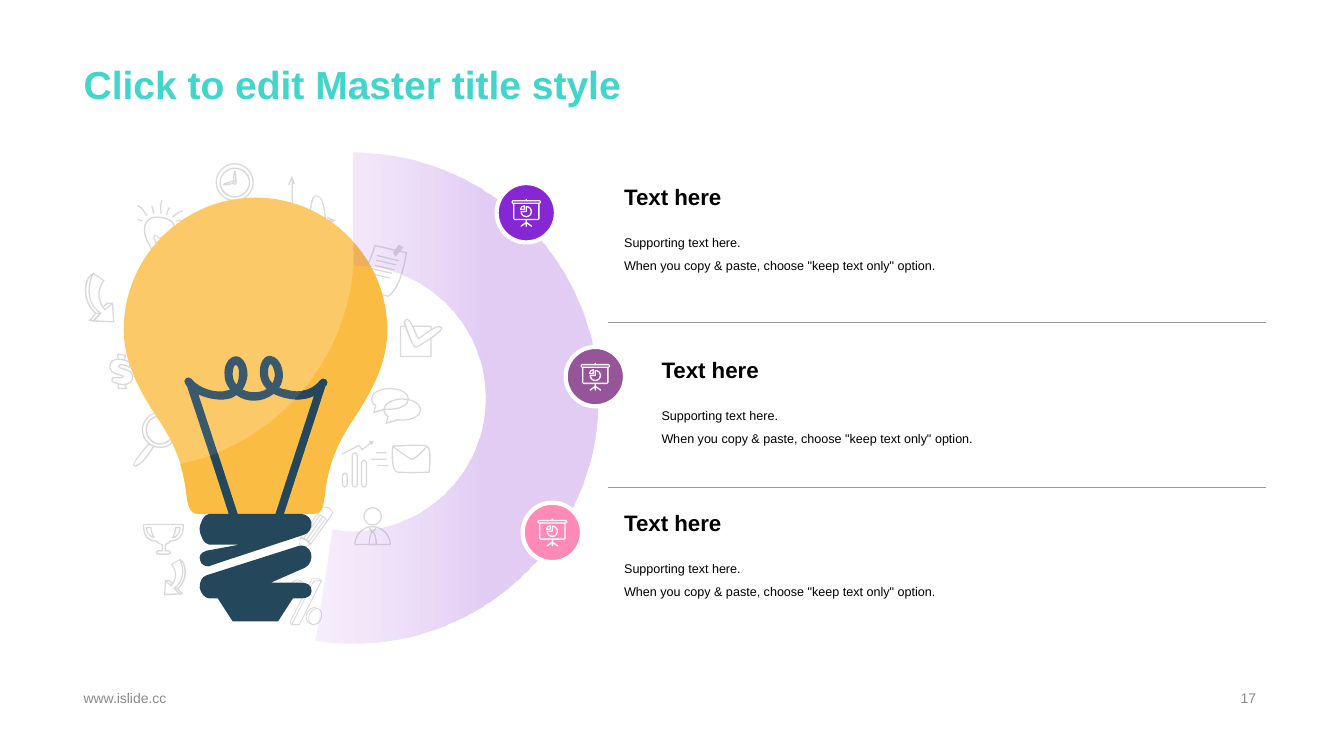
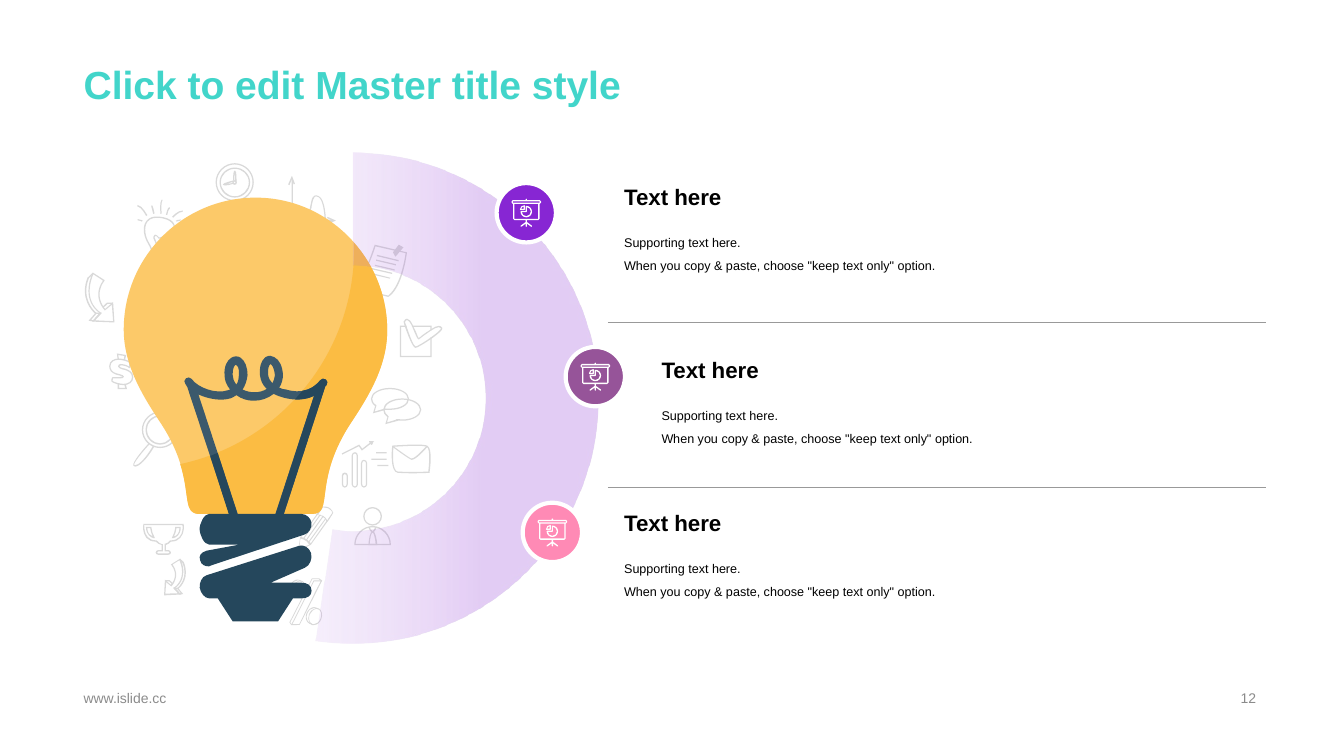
17: 17 -> 12 (1248, 698)
